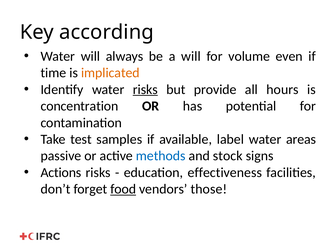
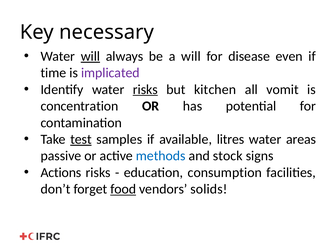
according: according -> necessary (107, 32)
will underline: none -> present (90, 56)
volume: volume -> disease (249, 56)
implicated colour: orange -> purple (110, 73)
provide: provide -> kitchen (215, 89)
hours: hours -> vomit (283, 89)
test underline: none -> present (81, 139)
label: label -> litres (231, 139)
effectiveness: effectiveness -> consumption (225, 172)
those: those -> solids (209, 189)
